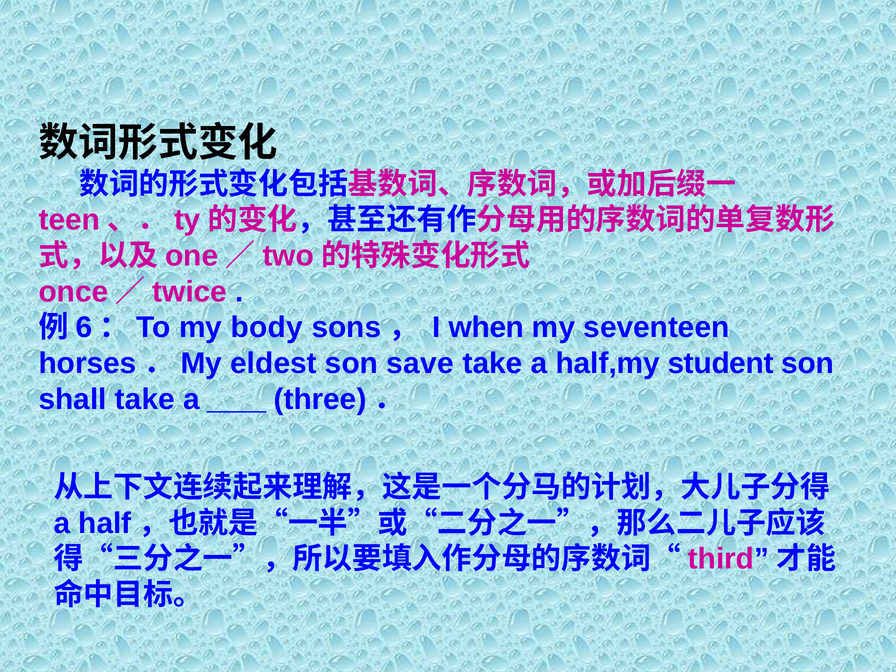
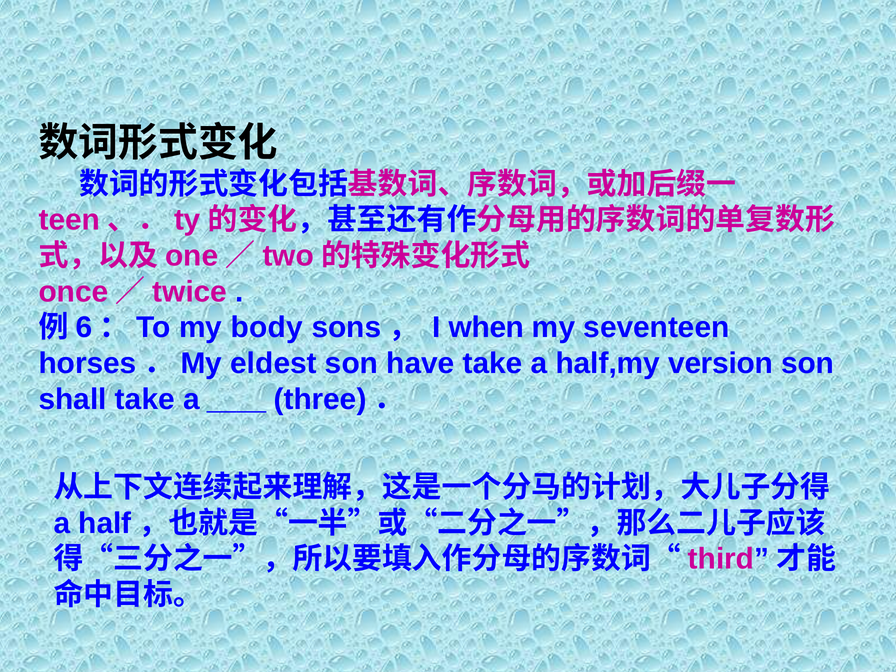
save: save -> have (420, 363)
student: student -> version (721, 363)
